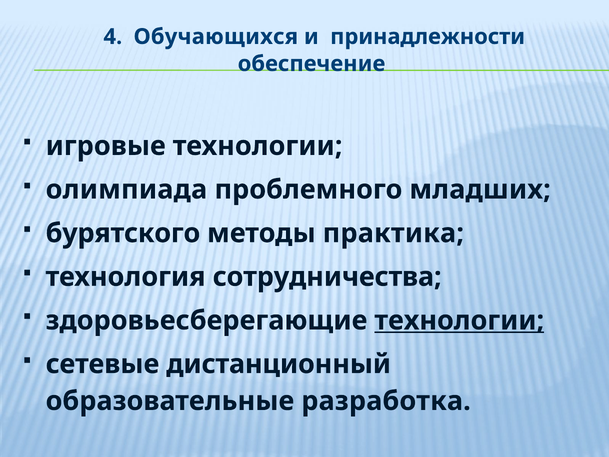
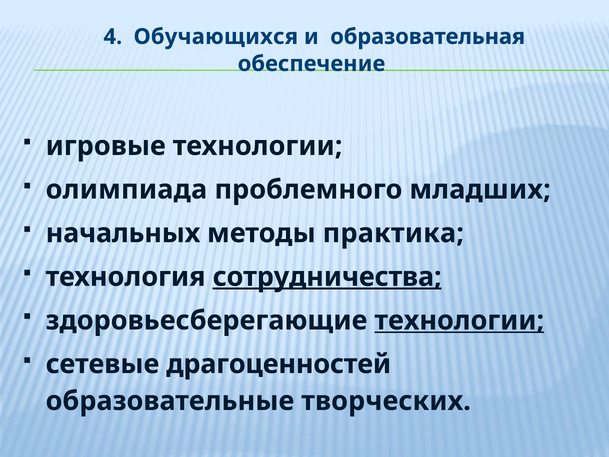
принадлежности: принадлежности -> образовательная (428, 37)
бурятского: бурятского -> начальных (123, 233)
сотрудничества underline: none -> present (327, 277)
дистанционный: дистанционный -> драгоценностей (279, 364)
разработка: разработка -> творческих (386, 401)
